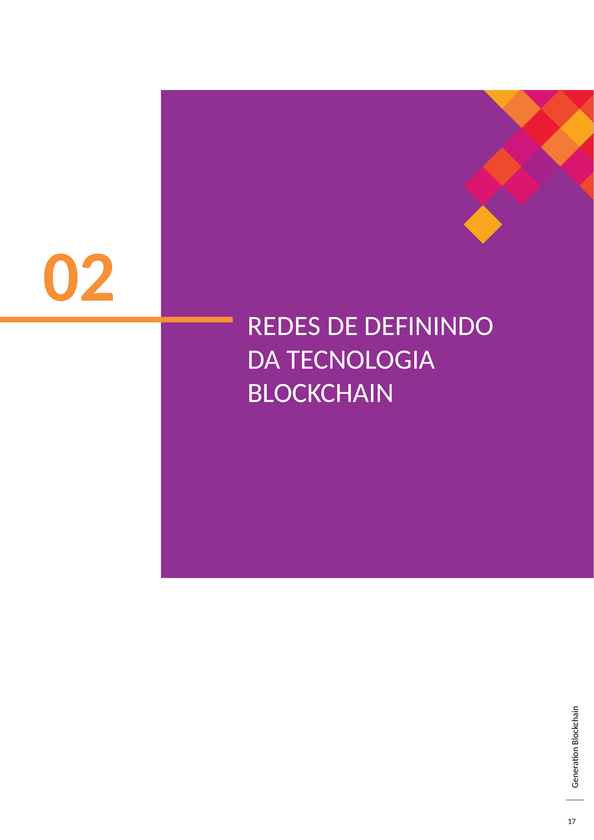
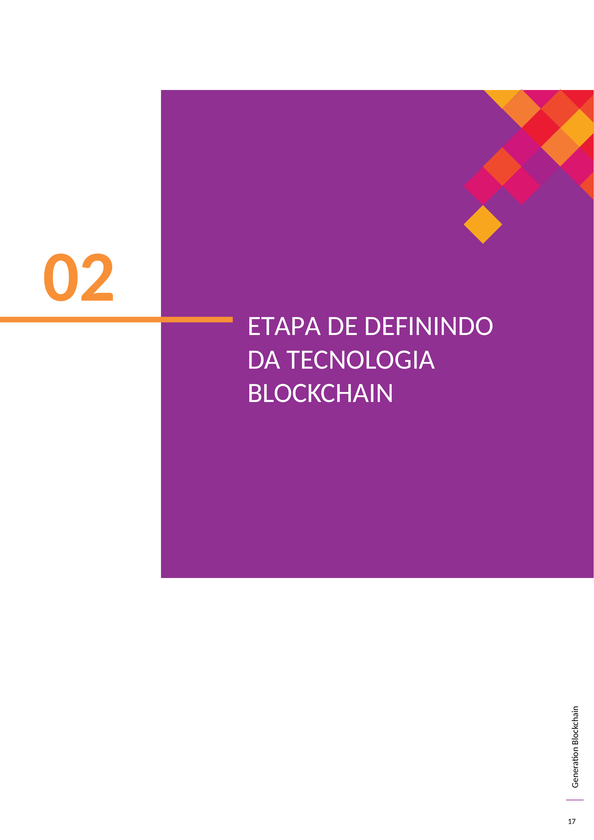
REDES: REDES -> ETAPA (284, 326)
